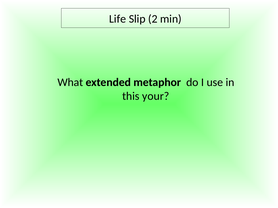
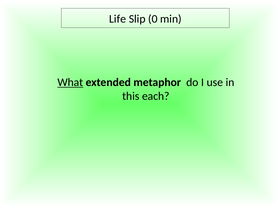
2: 2 -> 0 (153, 19)
What underline: none -> present (70, 82)
your: your -> each (156, 96)
